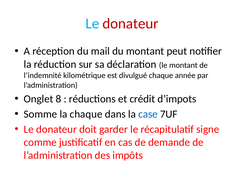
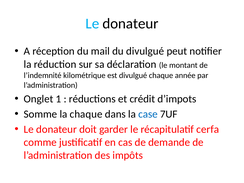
donateur colour: red -> black (130, 24)
du montant: montant -> divulgué (145, 51)
8: 8 -> 1 (58, 99)
signe: signe -> cerfa (208, 129)
